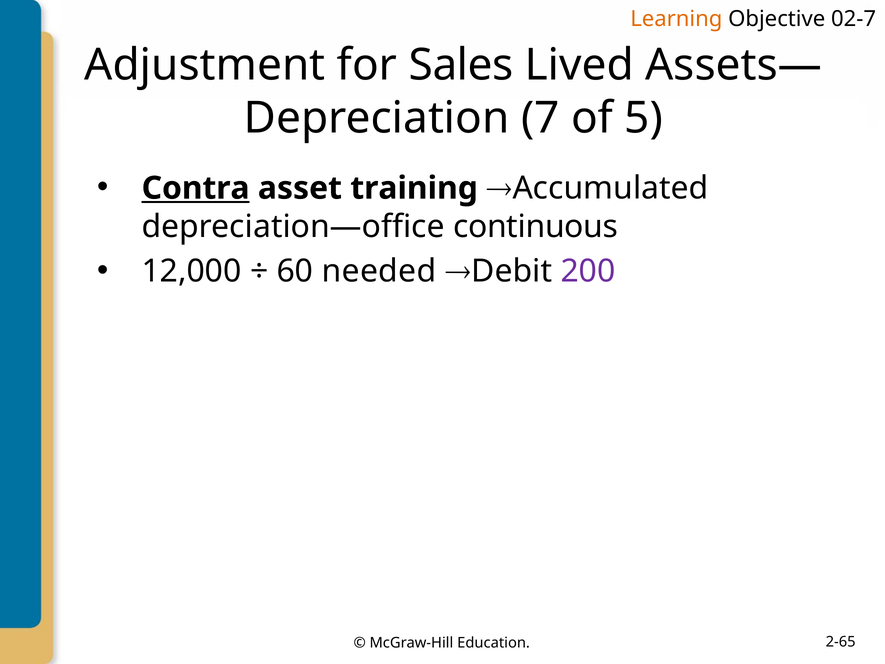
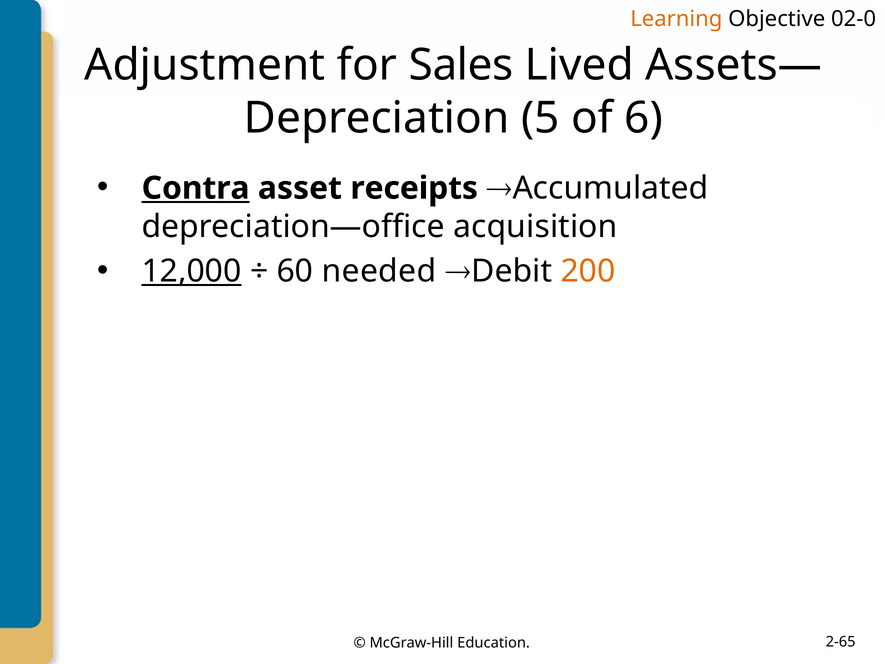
02-7: 02-7 -> 02-0 (854, 19)
7: 7 -> 5 (540, 118)
5: 5 -> 6 (644, 118)
training: training -> receipts (414, 188)
continuous: continuous -> acquisition (535, 226)
12,000 underline: none -> present (192, 271)
200 colour: purple -> orange (588, 271)
